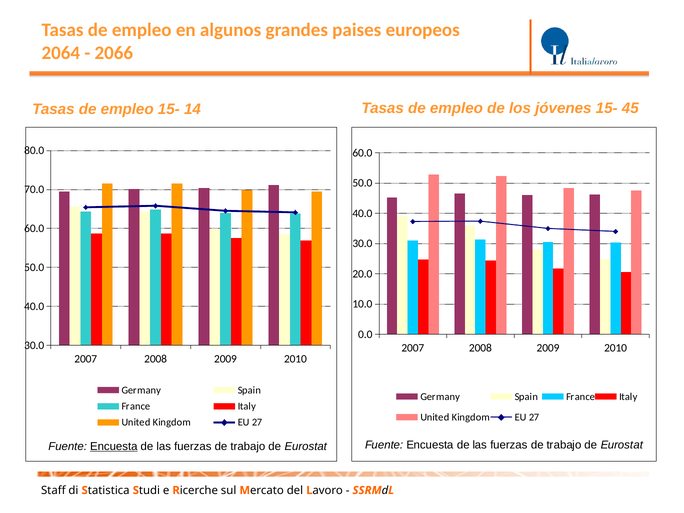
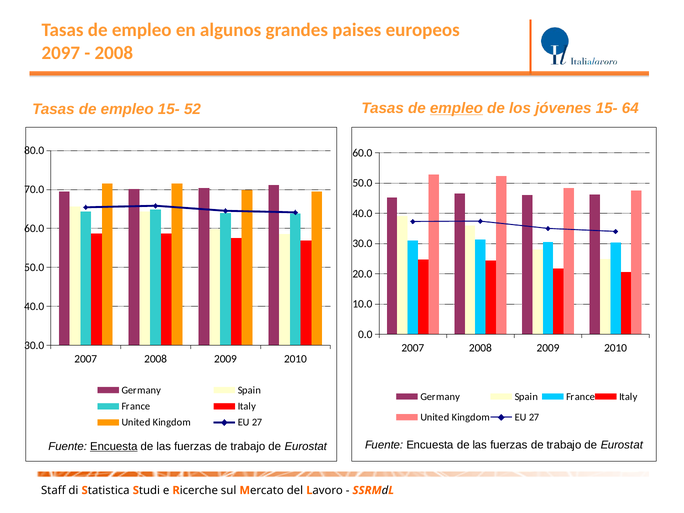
2064: 2064 -> 2097 (61, 53)
2066: 2066 -> 2008 (114, 53)
empleo underline: none -> present (456, 108)
45: 45 -> 64 (630, 108)
14: 14 -> 52 (192, 109)
